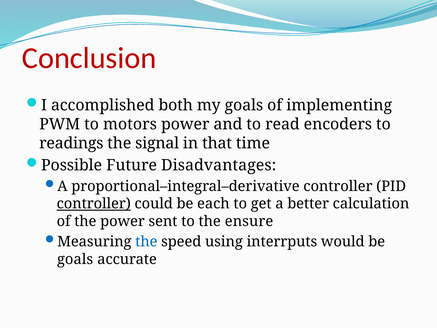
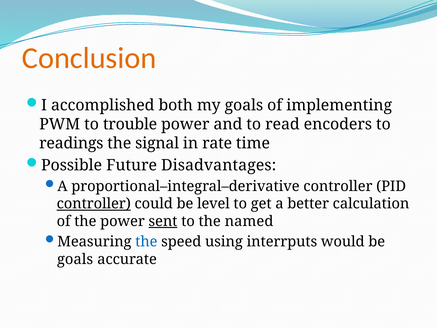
Conclusion colour: red -> orange (89, 58)
motors: motors -> trouble (130, 124)
that: that -> rate (217, 143)
each: each -> level (213, 204)
sent underline: none -> present (163, 221)
ensure: ensure -> named (249, 221)
